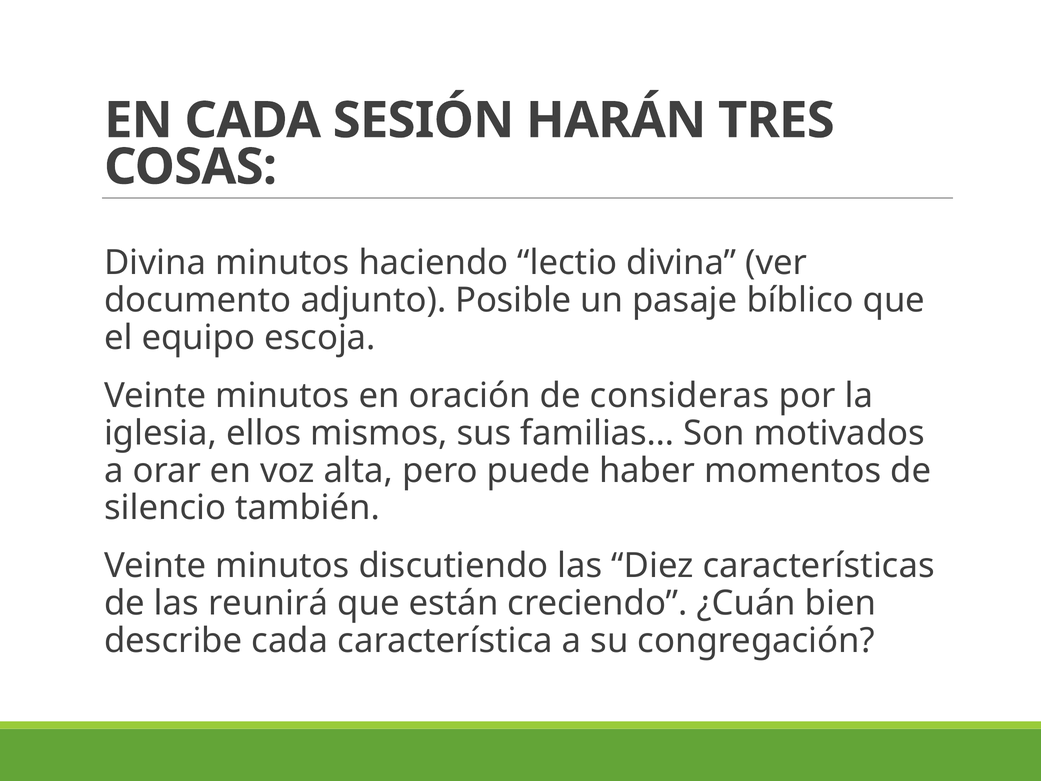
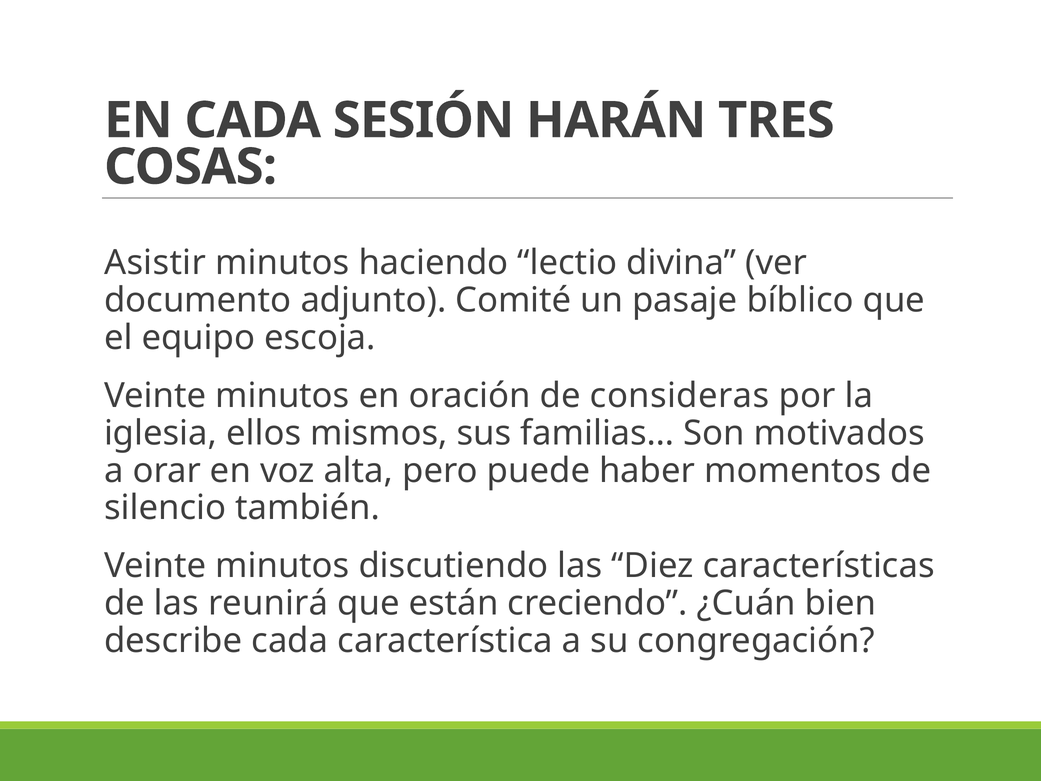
Divina: Divina -> Asistir (155, 263)
Posible: Posible -> Comité (513, 300)
